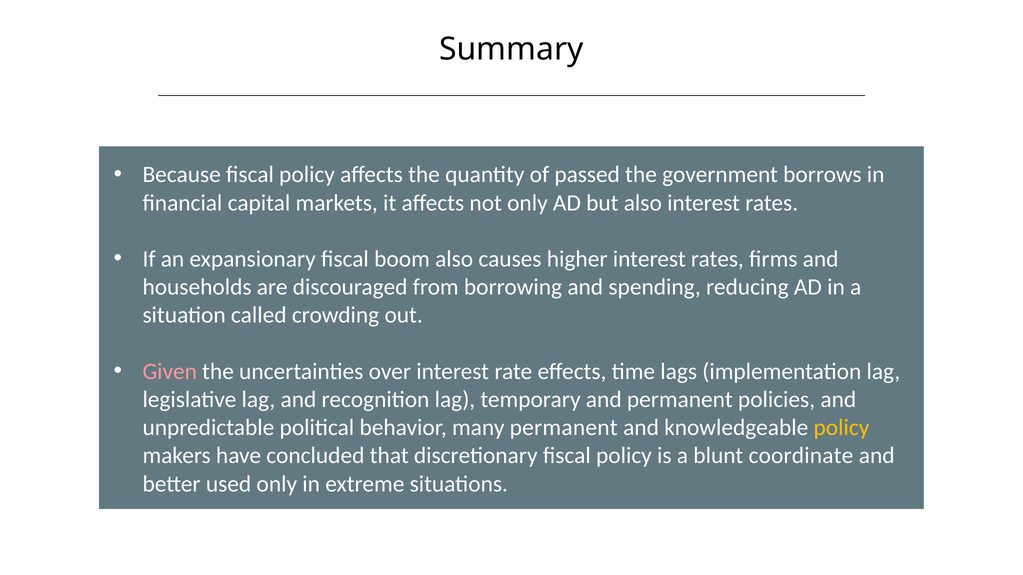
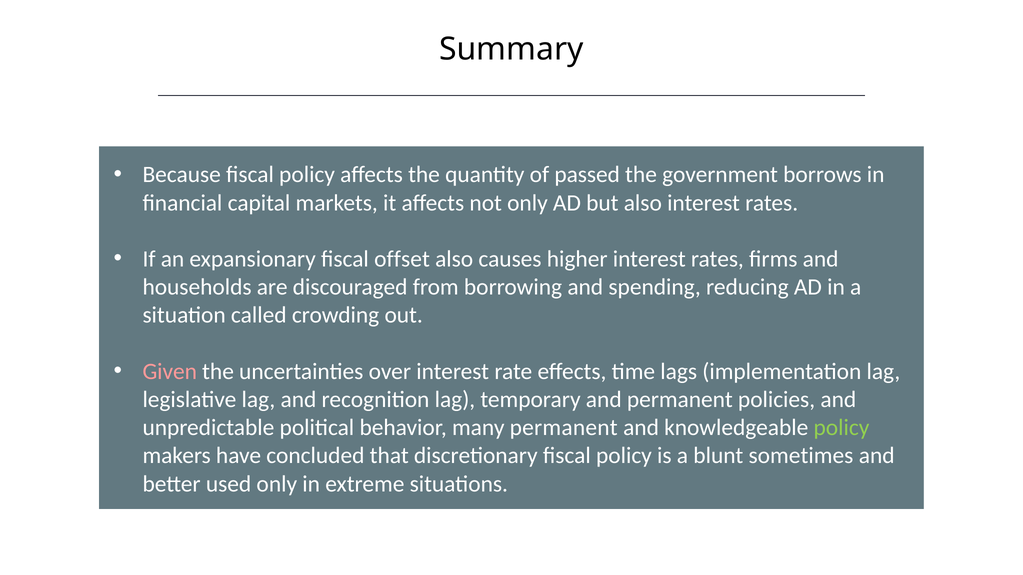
boom: boom -> offset (402, 259)
policy colour: yellow -> light green (841, 428)
coordinate: coordinate -> sometimes (801, 456)
